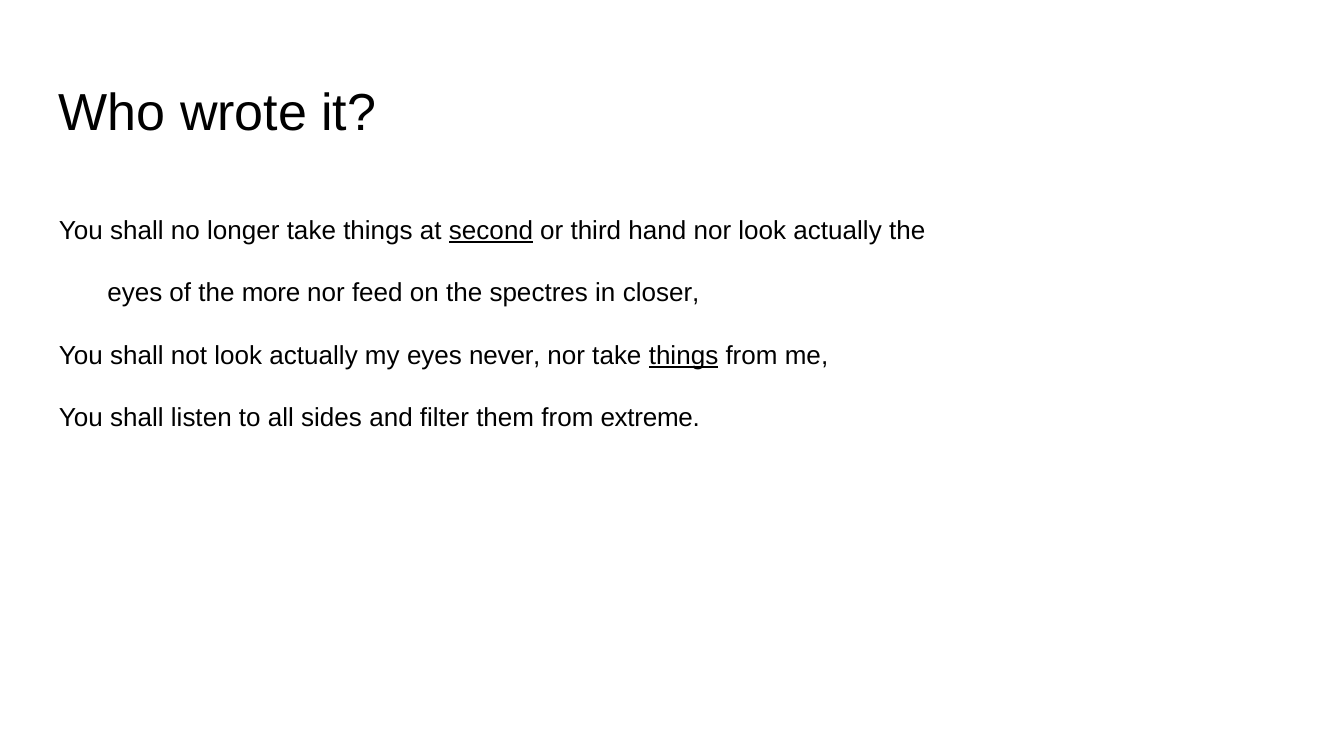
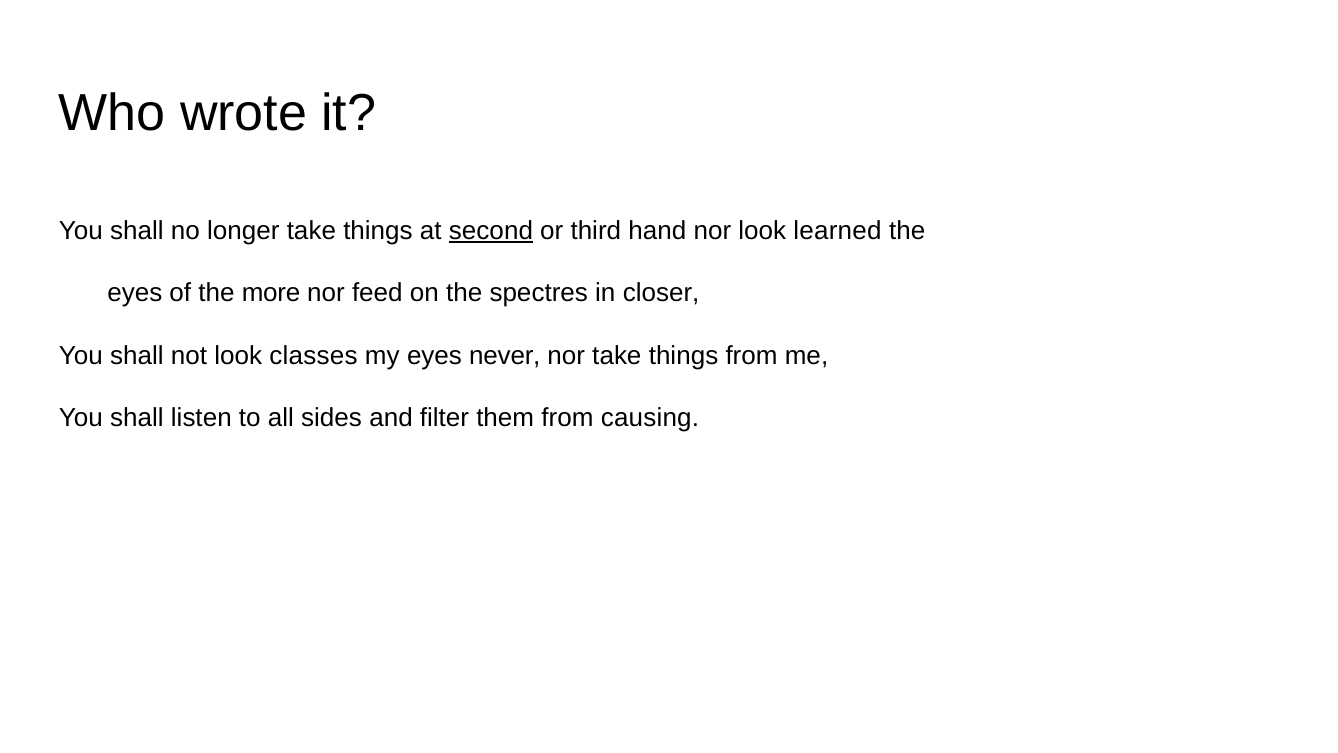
nor look actually: actually -> learned (838, 231)
not look actually: actually -> classes (313, 356)
things underline: present -> none (684, 356)
extreme: extreme -> causing (650, 418)
